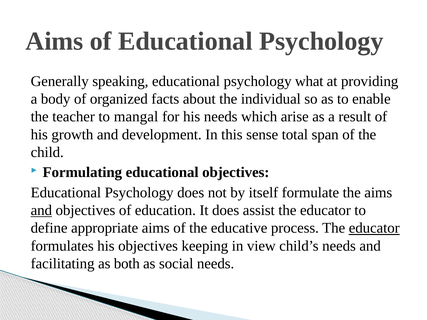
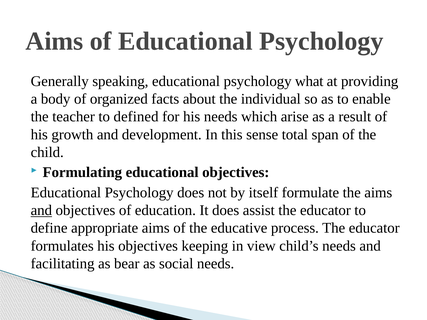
mangal: mangal -> defined (136, 117)
educator underline: present -> none (374, 228)
both: both -> bear (127, 264)
